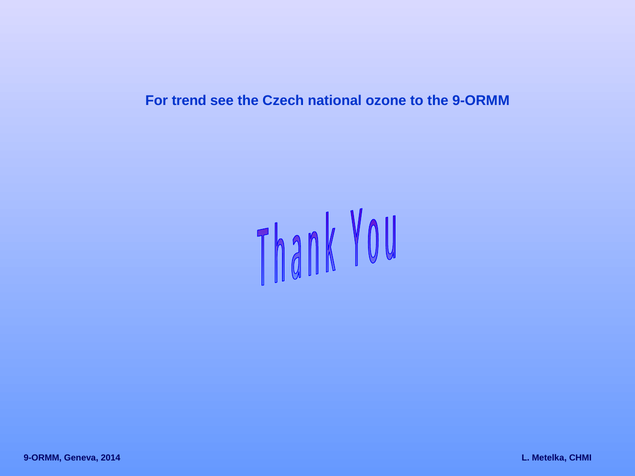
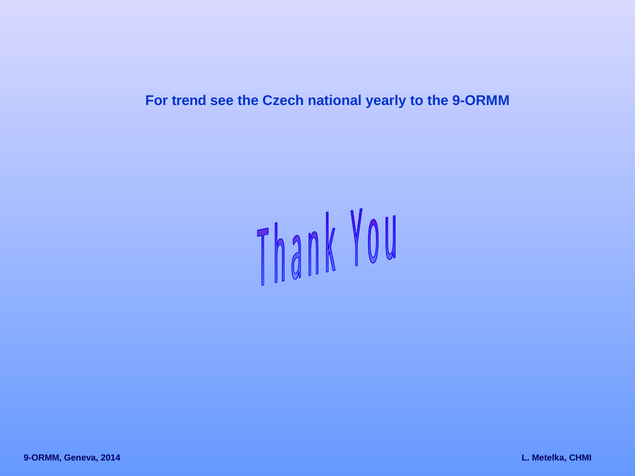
ozone: ozone -> yearly (386, 101)
